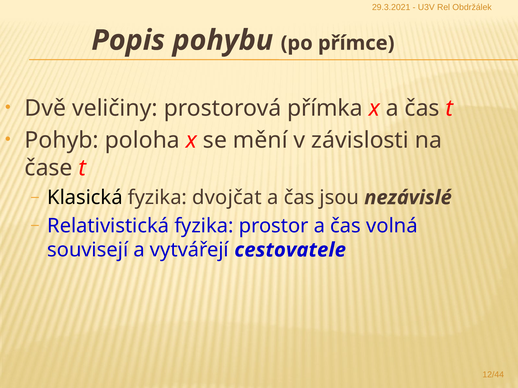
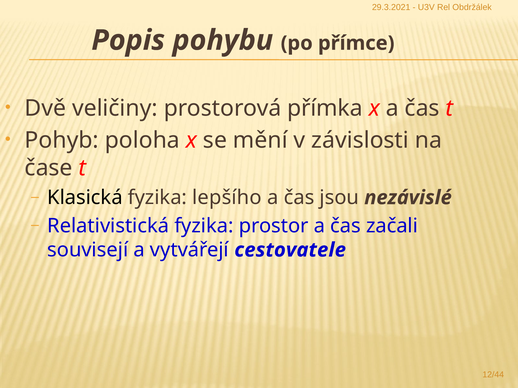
dvojčat: dvojčat -> lepšího (227, 198)
volná: volná -> začali (392, 226)
